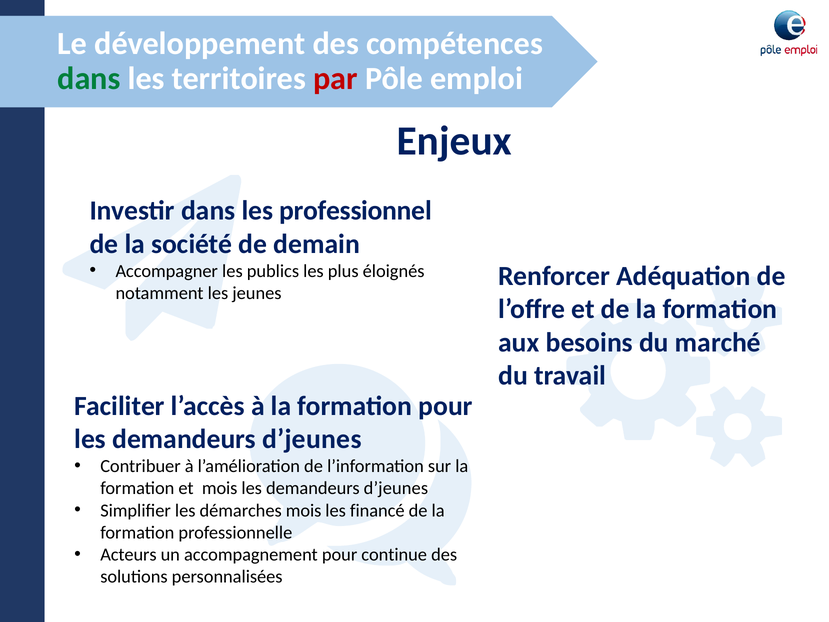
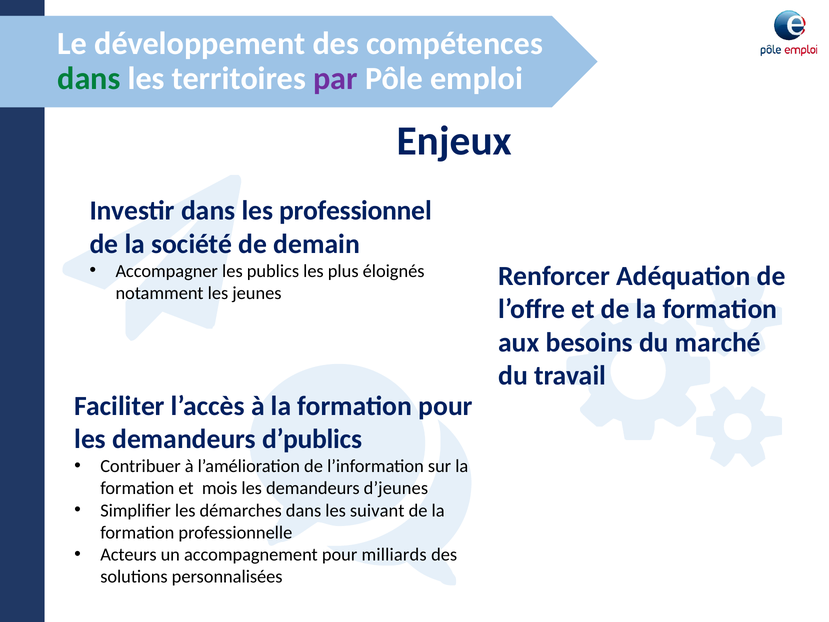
par colour: red -> purple (336, 79)
d’jeunes: d’jeunes -> d’publics (312, 439)
démarches mois: mois -> dans (304, 510)
financé: financé -> suivant (377, 510)
continue: continue -> milliards (394, 554)
